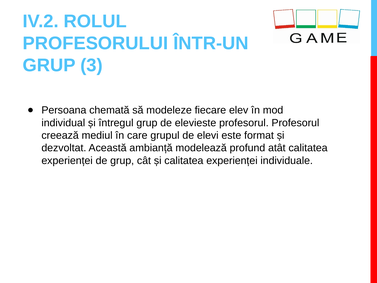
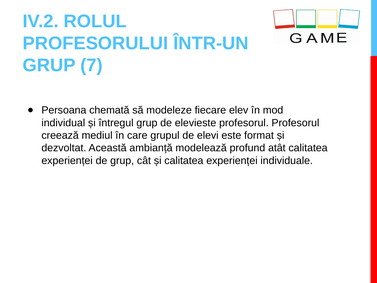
3: 3 -> 7 (92, 65)
